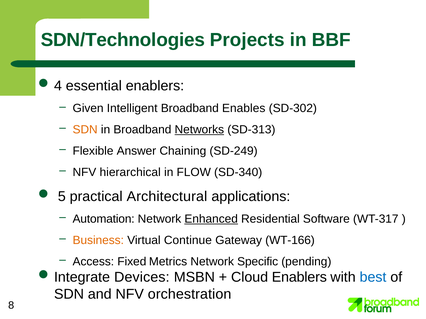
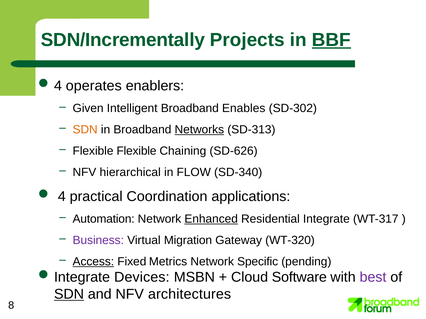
SDN/Technologies: SDN/Technologies -> SDN/Incrementally (123, 40)
BBF underline: none -> present (331, 40)
essential: essential -> operates (94, 86)
Flexible Answer: Answer -> Flexible (137, 151)
SD-249: SD-249 -> SD-626 (234, 151)
5: 5 -> 4 (62, 197)
Architectural: Architectural -> Coordination (167, 197)
Software: Software -> Integrate (326, 219)
Business colour: orange -> purple (98, 241)
Continue: Continue -> Migration (188, 241)
WT-166: WT-166 -> WT-320 (290, 241)
Access underline: none -> present (93, 262)
Cloud Enablers: Enablers -> Software (299, 278)
best colour: blue -> purple (373, 278)
SDN underline: none -> present (69, 295)
orchestration: orchestration -> architectures (190, 295)
